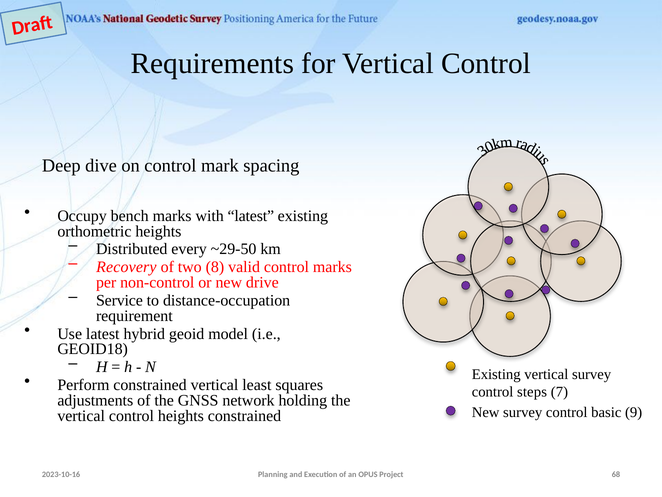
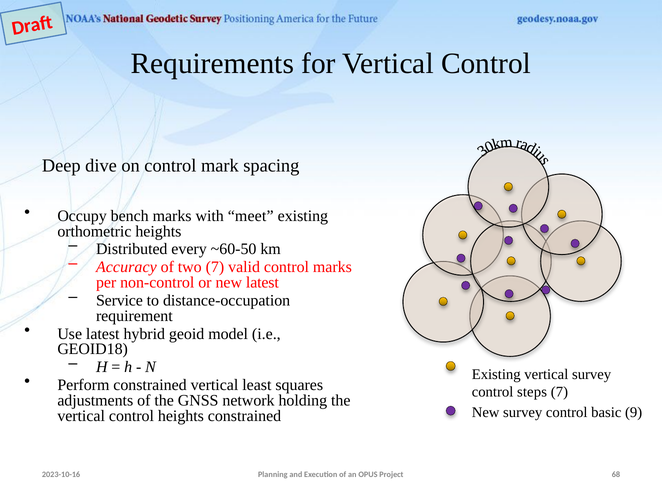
with latest: latest -> meet (251, 216)
~29-50: ~29-50 -> ~60-50 (234, 249)
Recovery: Recovery -> Accuracy (126, 267)
two 8: 8 -> 7 (215, 267)
new drive: drive -> latest (262, 282)
